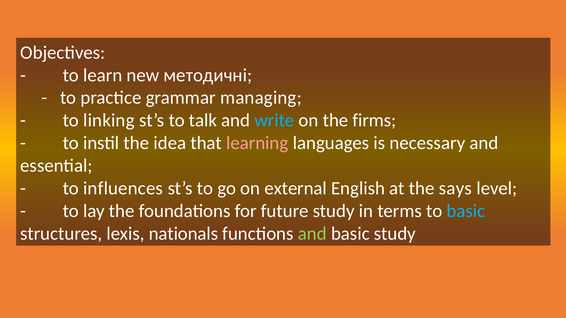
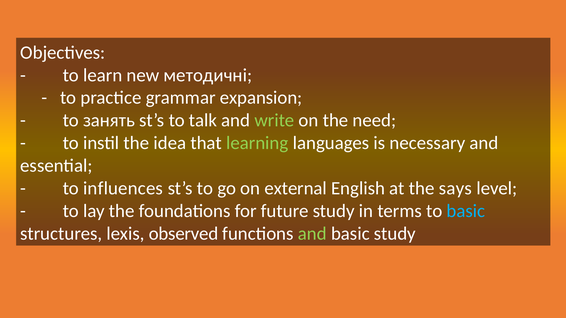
managing: managing -> expansion (261, 98)
linking: linking -> занять (109, 121)
write colour: light blue -> light green (274, 121)
firms: firms -> need (374, 121)
learning colour: pink -> light green (257, 143)
nationals: nationals -> observed (184, 234)
